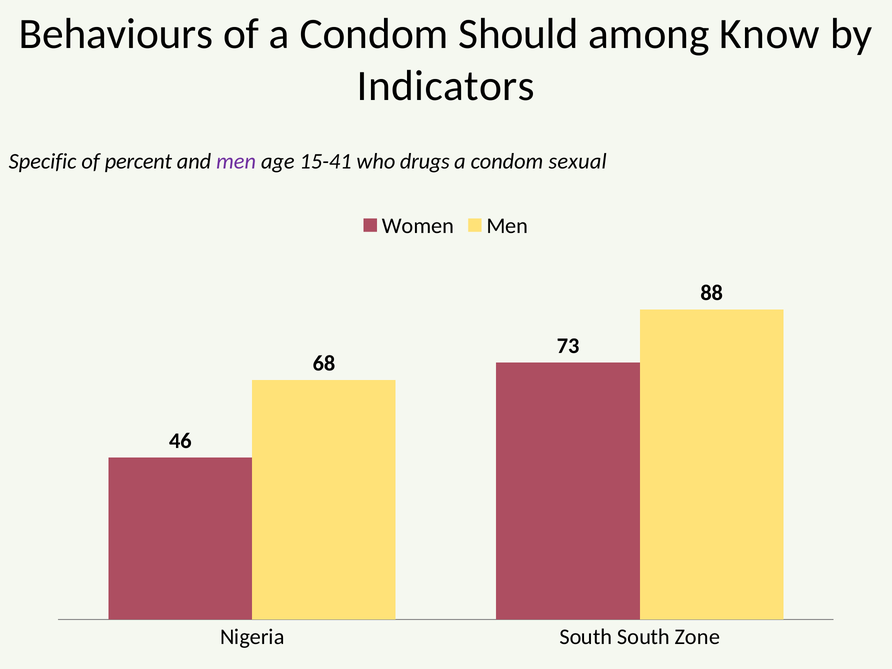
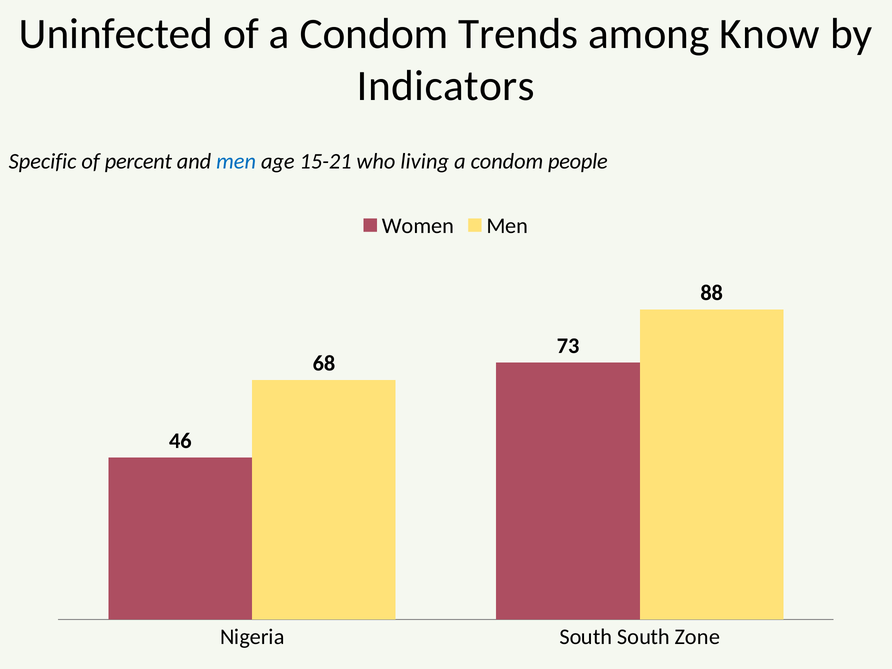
Behaviours: Behaviours -> Uninfected (116, 34)
Should: Should -> Trends (518, 34)
men colour: purple -> blue (236, 161)
15-41: 15-41 -> 15-21 (326, 161)
drugs: drugs -> living (425, 161)
sexual: sexual -> people (578, 161)
